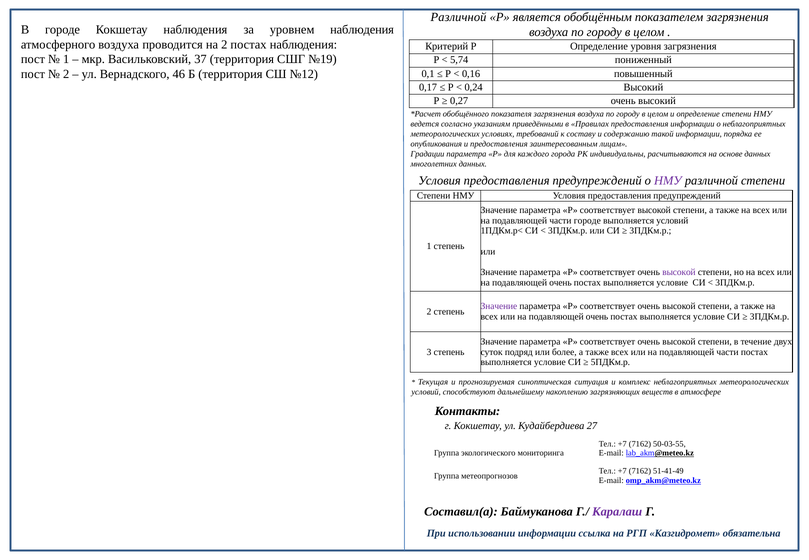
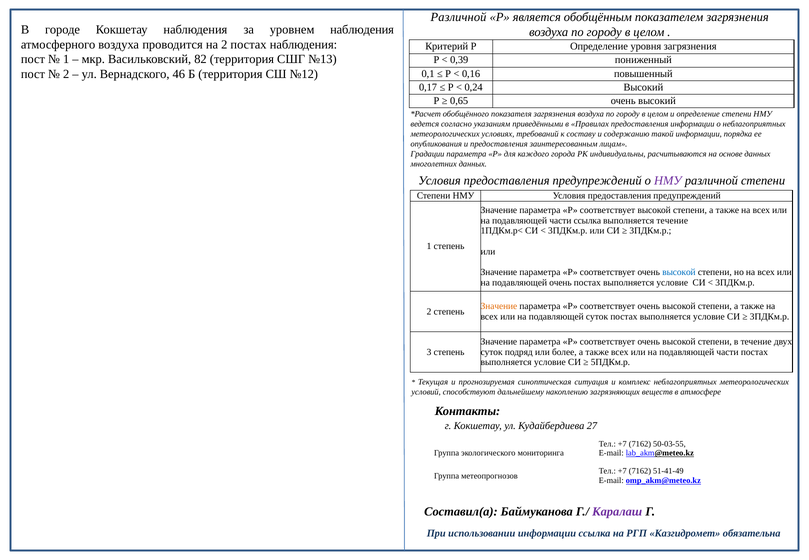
37: 37 -> 82 (200, 59)
№19: №19 -> №13 (323, 59)
5,74: 5,74 -> 0,39 (459, 60)
0,27: 0,27 -> 0,65 (459, 101)
части городе: городе -> ссылка (587, 221)
выполняется условий: условий -> течение (672, 221)
высокой colour: purple -> blue (679, 272)
Значение colour: purple -> orange (499, 306)
очень: очень -> суток (597, 317)
